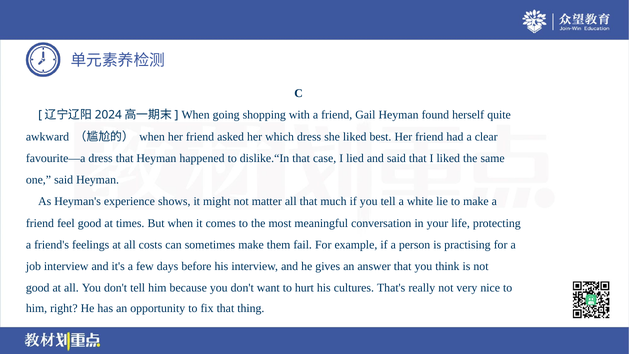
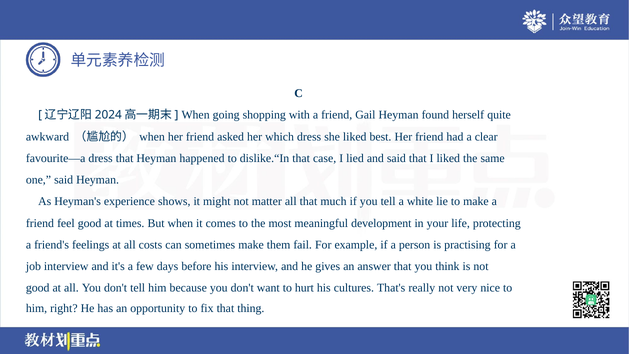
conversation: conversation -> development (381, 223)
